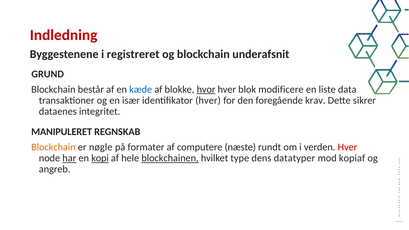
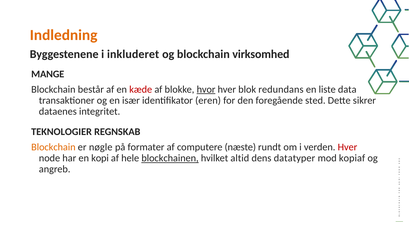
Indledning colour: red -> orange (64, 35)
registreret: registreret -> inkluderet (133, 54)
underafsnit: underafsnit -> virksomhed (261, 54)
GRUND: GRUND -> MANGE (48, 74)
kæde colour: blue -> red (141, 89)
modificere: modificere -> redundans (281, 89)
identifikator hver: hver -> eren (208, 100)
krav: krav -> sted (315, 100)
MANIPULERET: MANIPULERET -> TEKNOLOGIER (62, 132)
har underline: present -> none (69, 158)
kopi underline: present -> none (100, 158)
type: type -> altid (240, 158)
